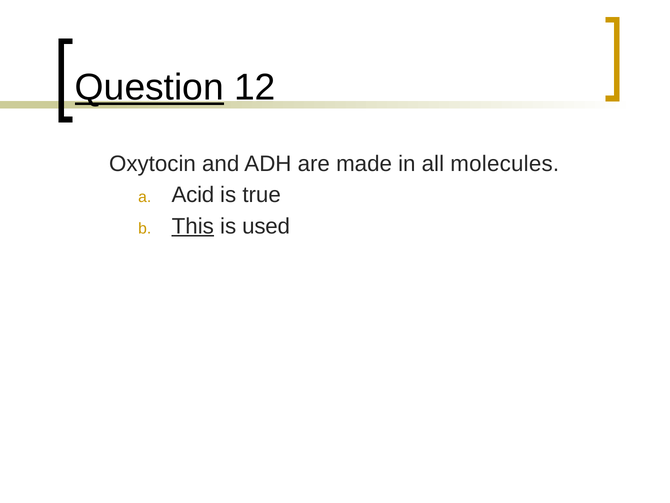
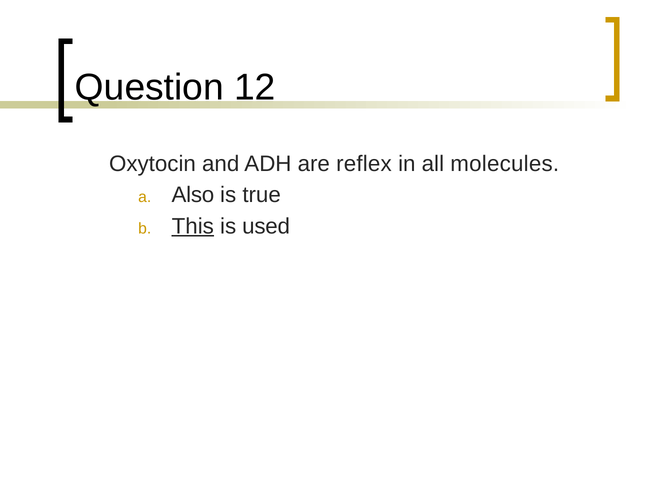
Question underline: present -> none (149, 88)
made: made -> reflex (364, 163)
Acid: Acid -> Also (193, 195)
